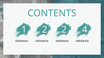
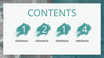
2 2: 2 -> 1 (64, 30)
